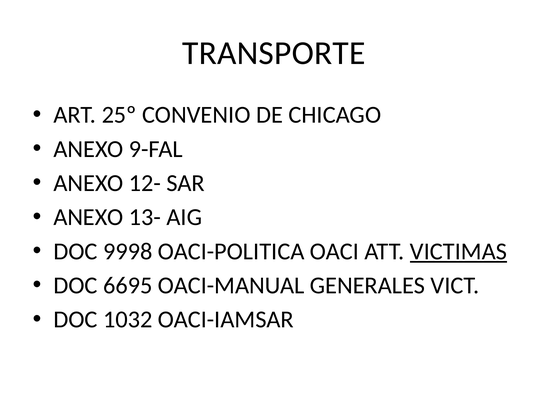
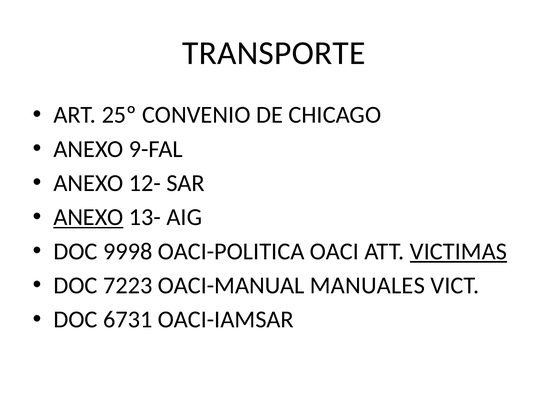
ANEXO underline: none -> present (88, 217)
6695: 6695 -> 7223 (128, 286)
GENERALES: GENERALES -> MANUALES (367, 286)
1032: 1032 -> 6731 (128, 320)
